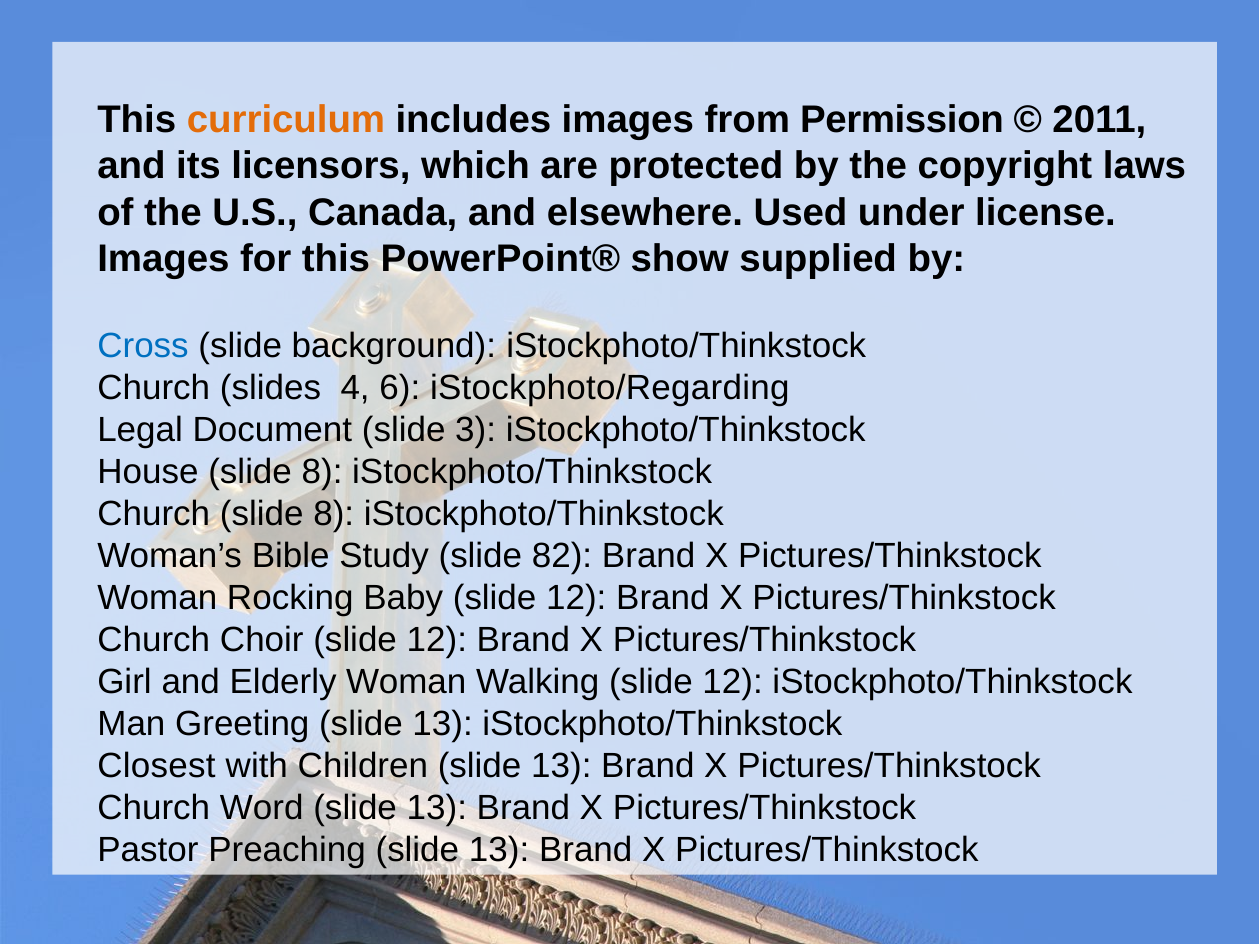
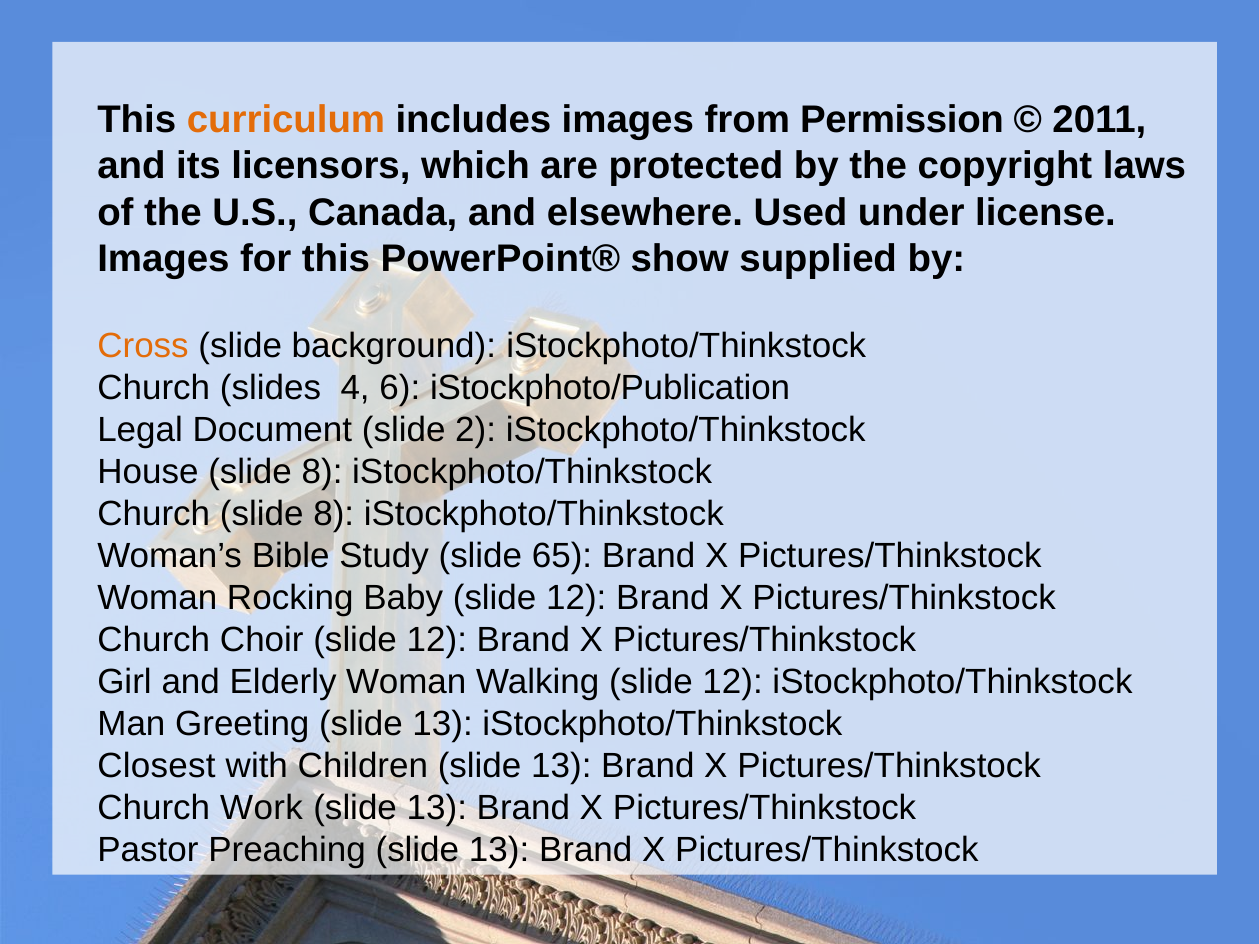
Cross colour: blue -> orange (143, 346)
iStockphoto/Regarding: iStockphoto/Regarding -> iStockphoto/Publication (610, 388)
3: 3 -> 2 (476, 430)
82: 82 -> 65 (562, 556)
Word: Word -> Work (262, 808)
